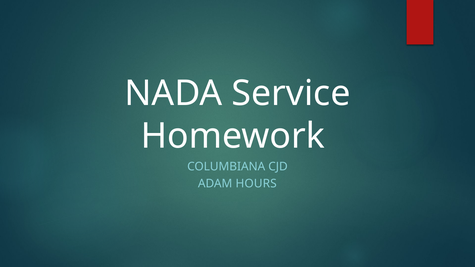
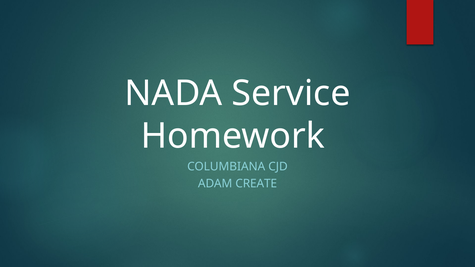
HOURS: HOURS -> CREATE (256, 184)
